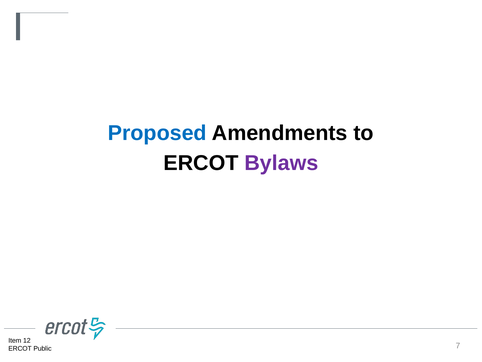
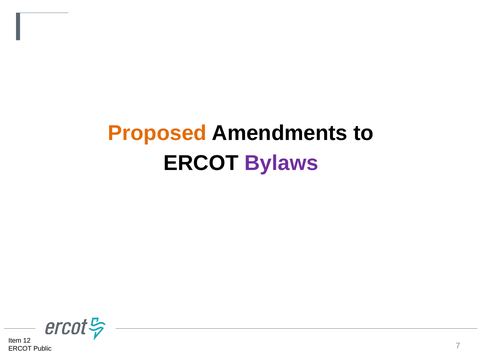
Proposed colour: blue -> orange (157, 133)
